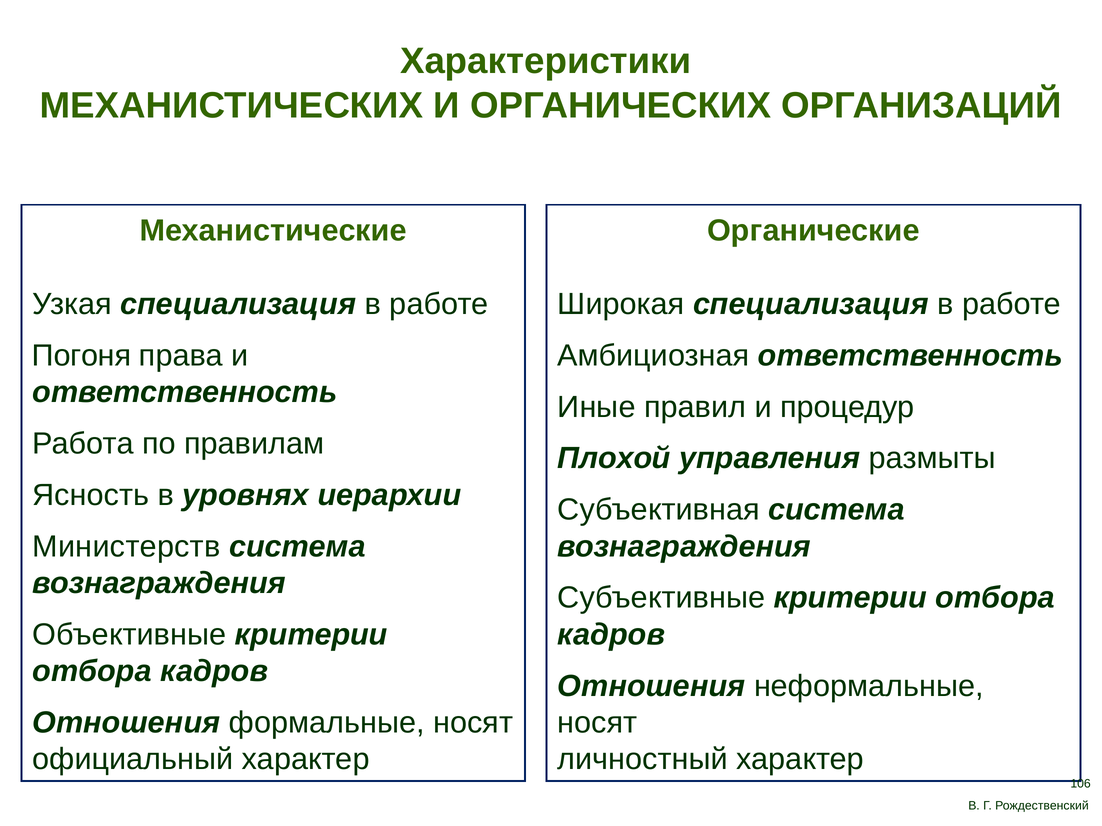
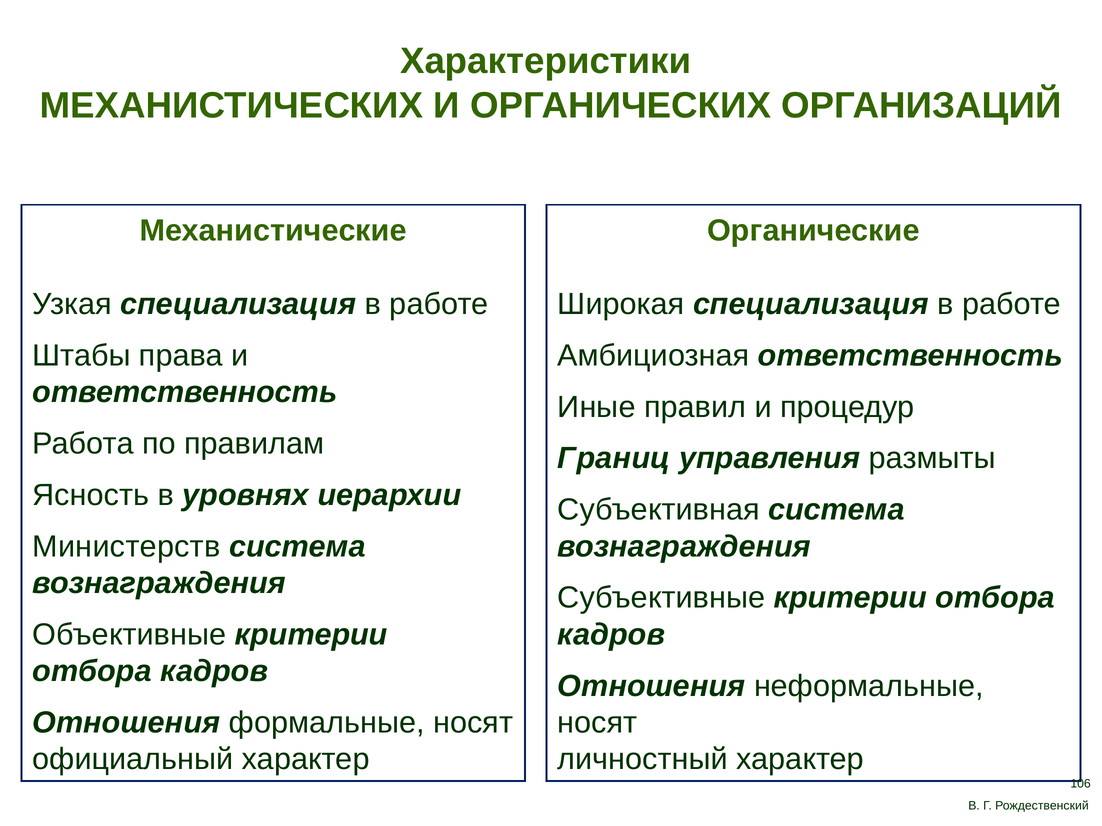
Погоня: Погоня -> Штабы (81, 356)
Плохой: Плохой -> Границ (614, 459)
